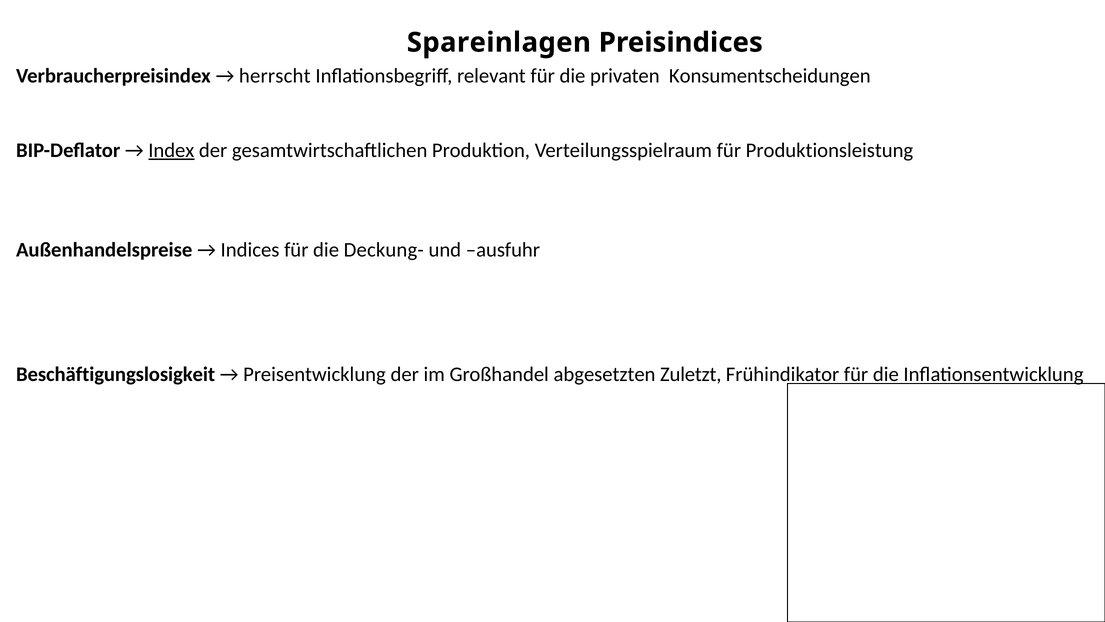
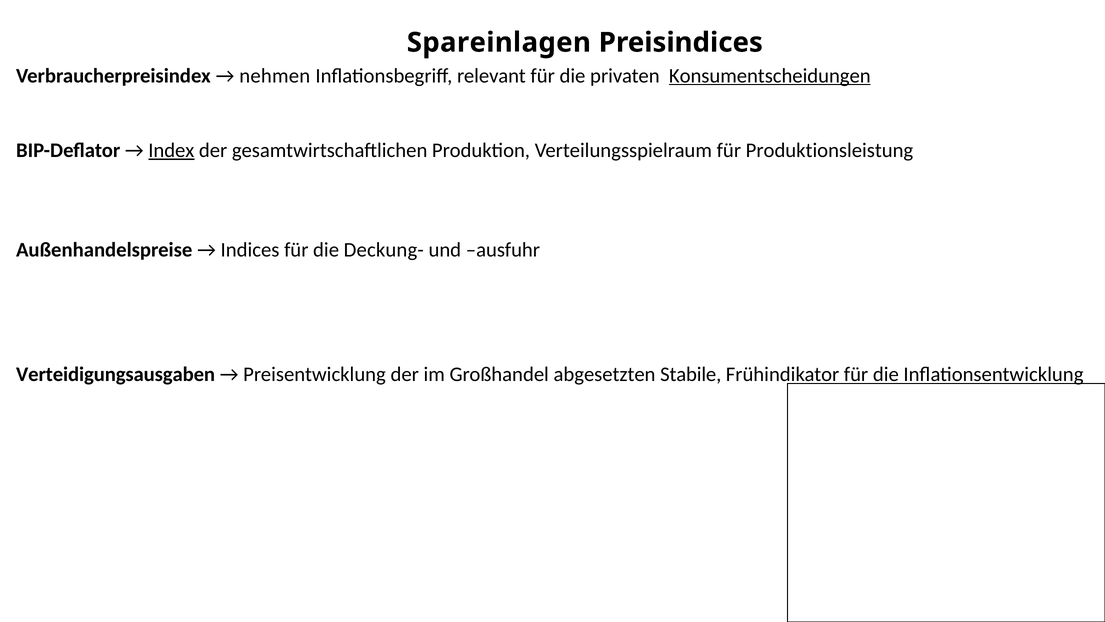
herrscht: herrscht -> nehmen (275, 76)
Konsumentscheidungen underline: none -> present (770, 76)
Beschäftigungslosigkeit: Beschäftigungslosigkeit -> Verteidigungsausgaben (116, 374)
Zuletzt: Zuletzt -> Stabile (691, 374)
